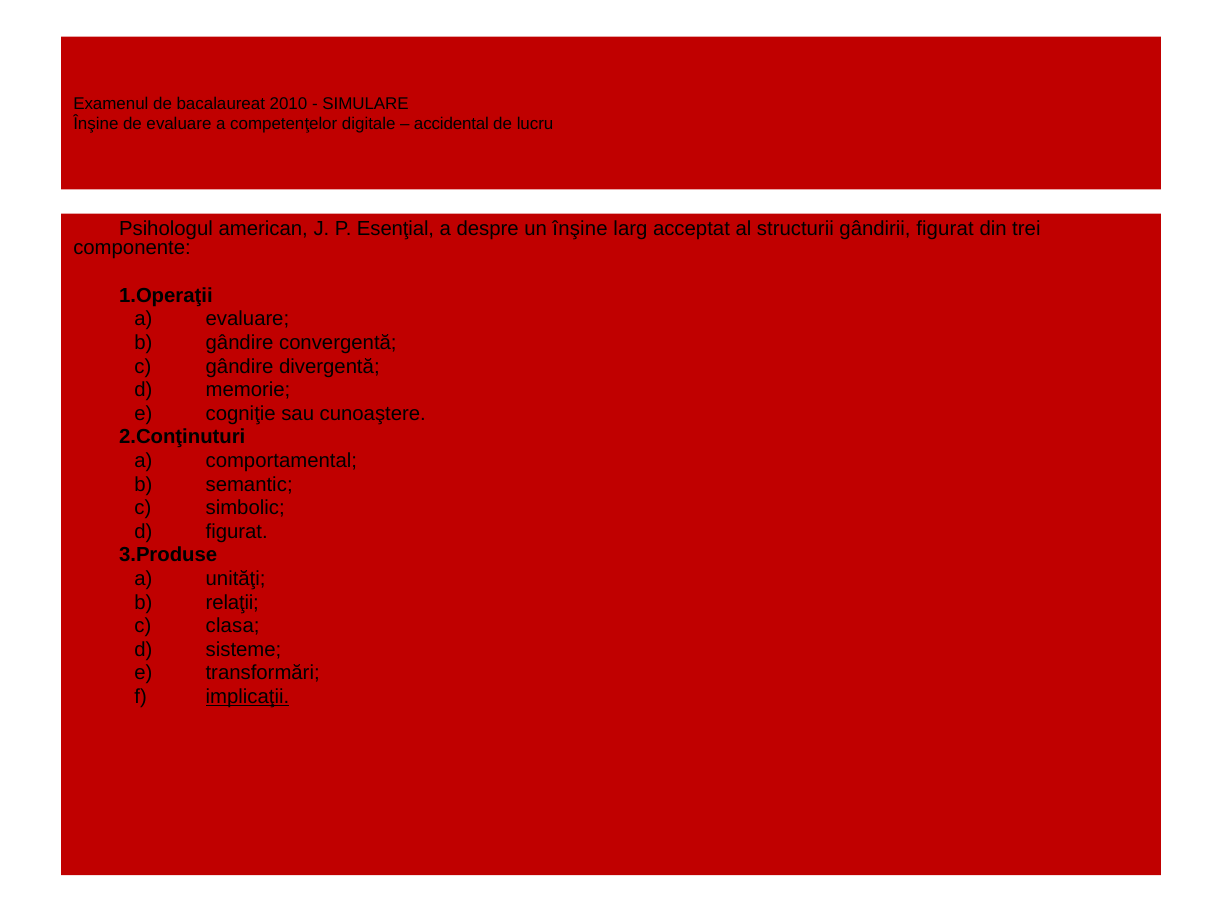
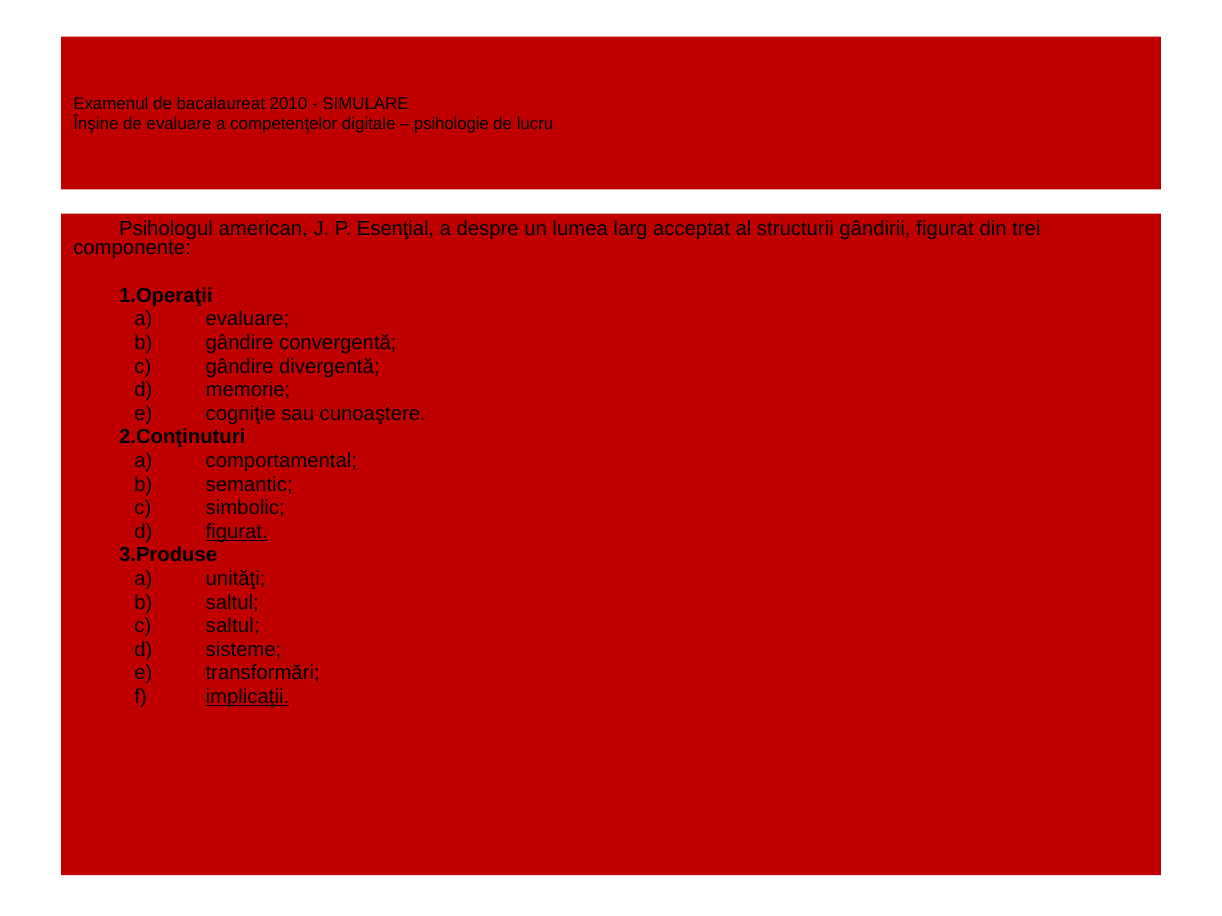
accidental: accidental -> psihologie (451, 124)
un înşine: înşine -> lumea (580, 229)
figurat underline: none -> present (237, 532)
relaţii: relaţii -> saltul (232, 603)
clasa: clasa -> saltul (233, 626)
